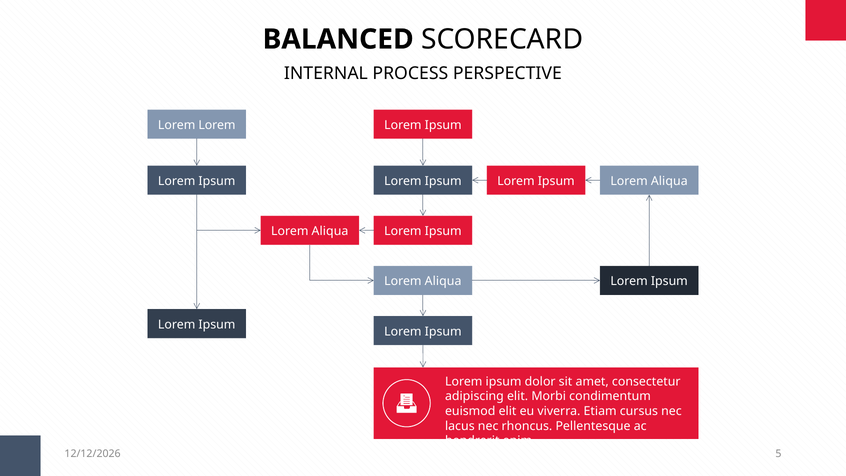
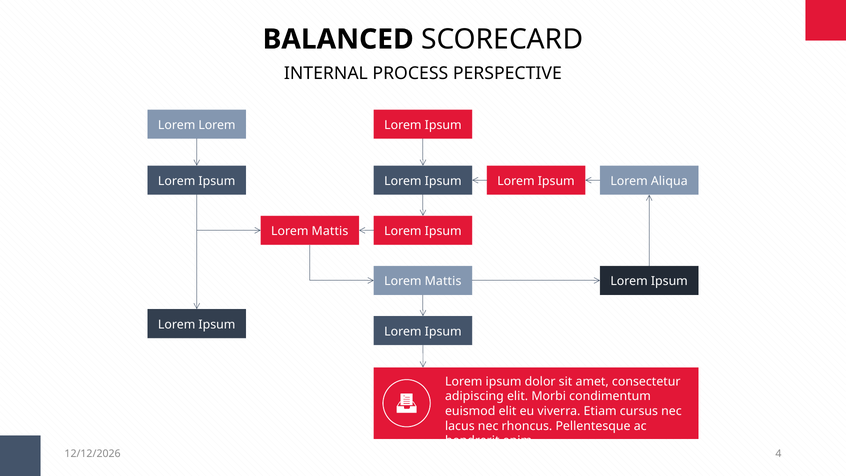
Aliqua: Aliqua -> Mattis (330, 231)
Aliqua: Aliqua -> Mattis (443, 281)
5: 5 -> 4 (778, 454)
